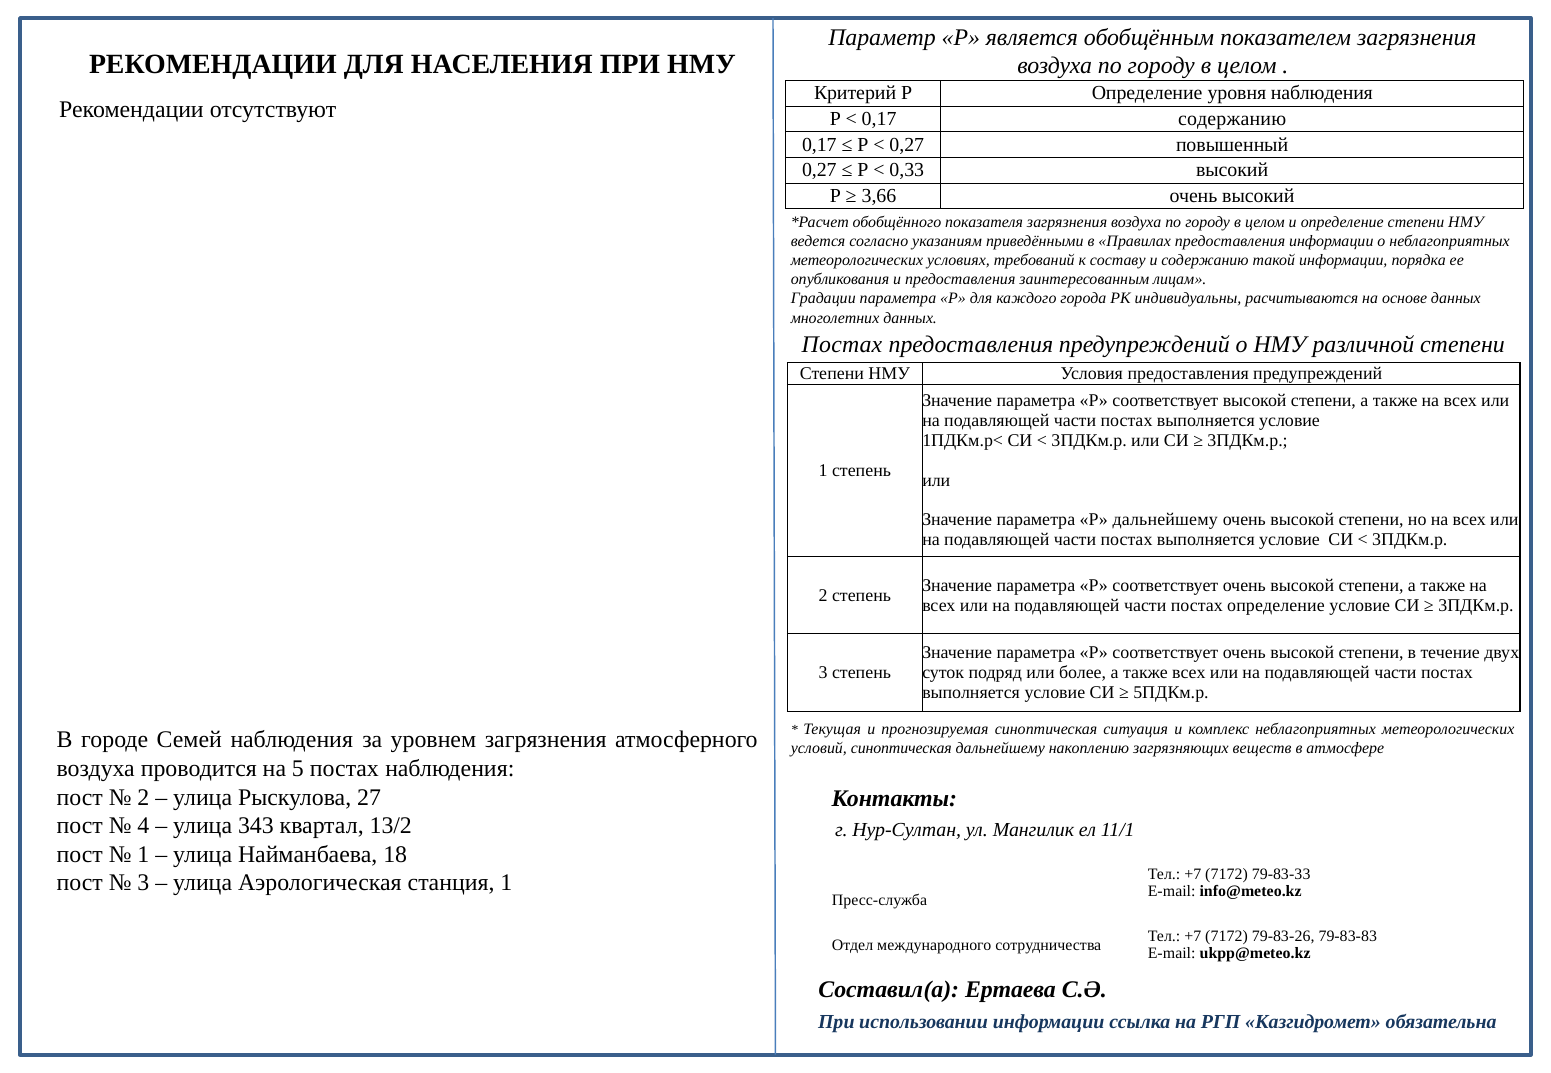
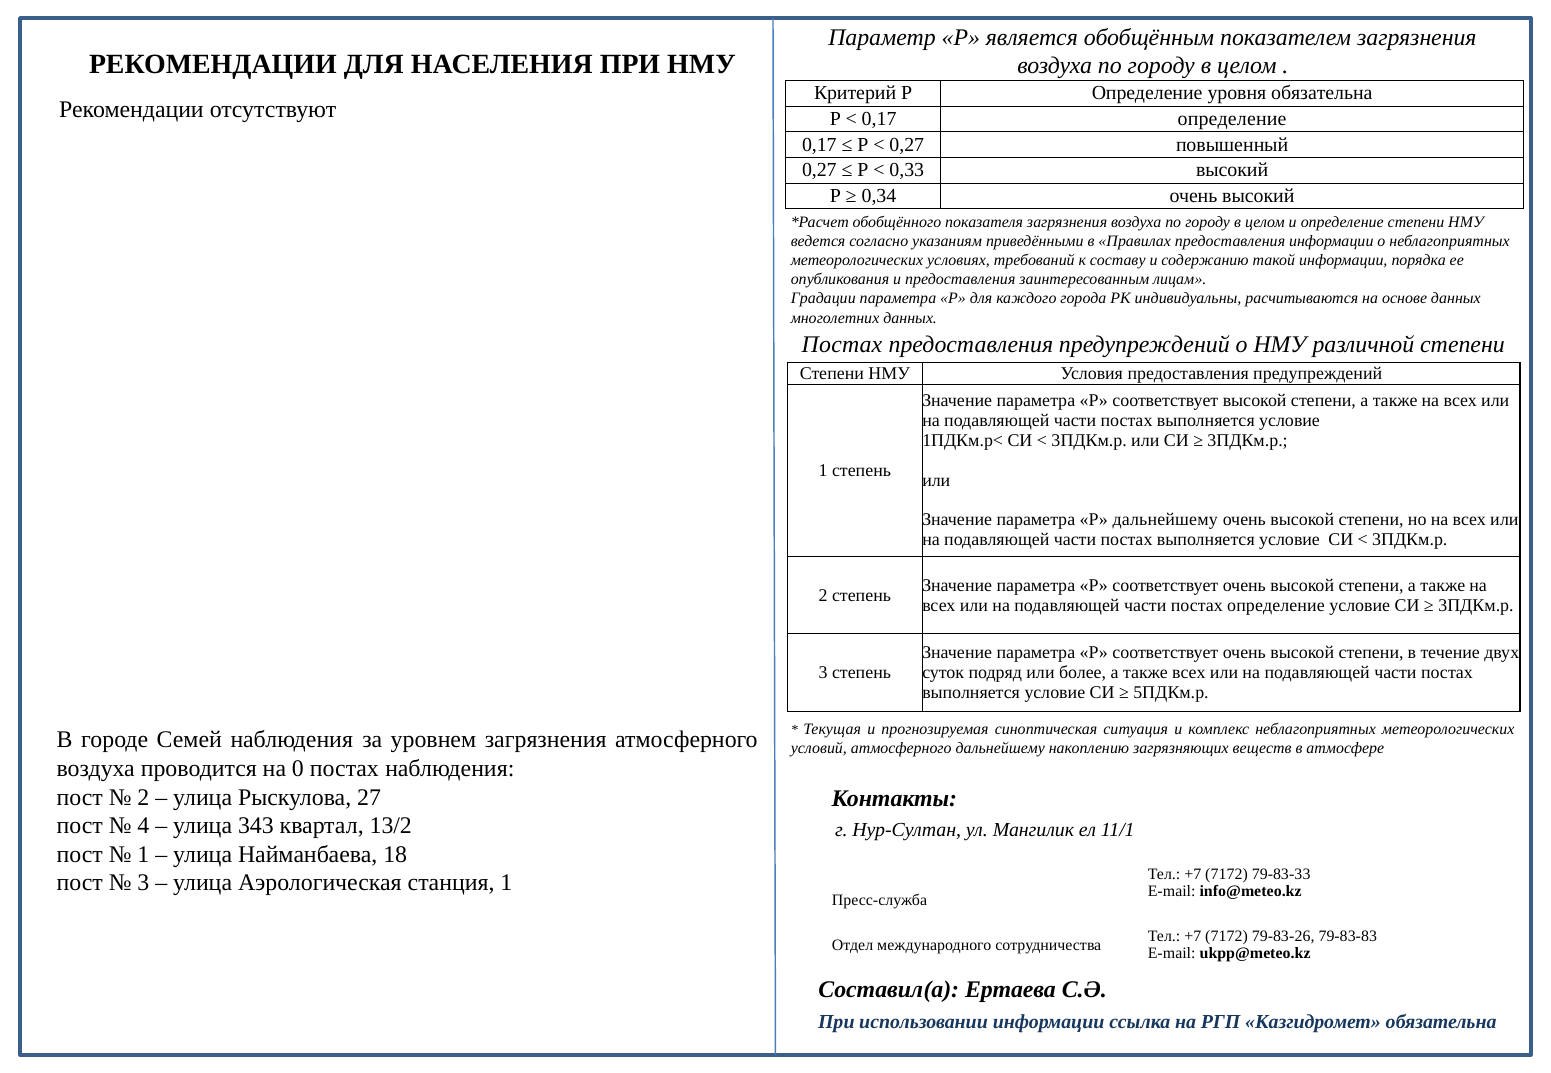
уровня наблюдения: наблюдения -> обязательна (1322, 93)
0,17 содержанию: содержанию -> определение (1232, 119)
3,66: 3,66 -> 0,34 (879, 196)
условий синоптическая: синоптическая -> атмосферного (901, 749)
5: 5 -> 0 (298, 769)
